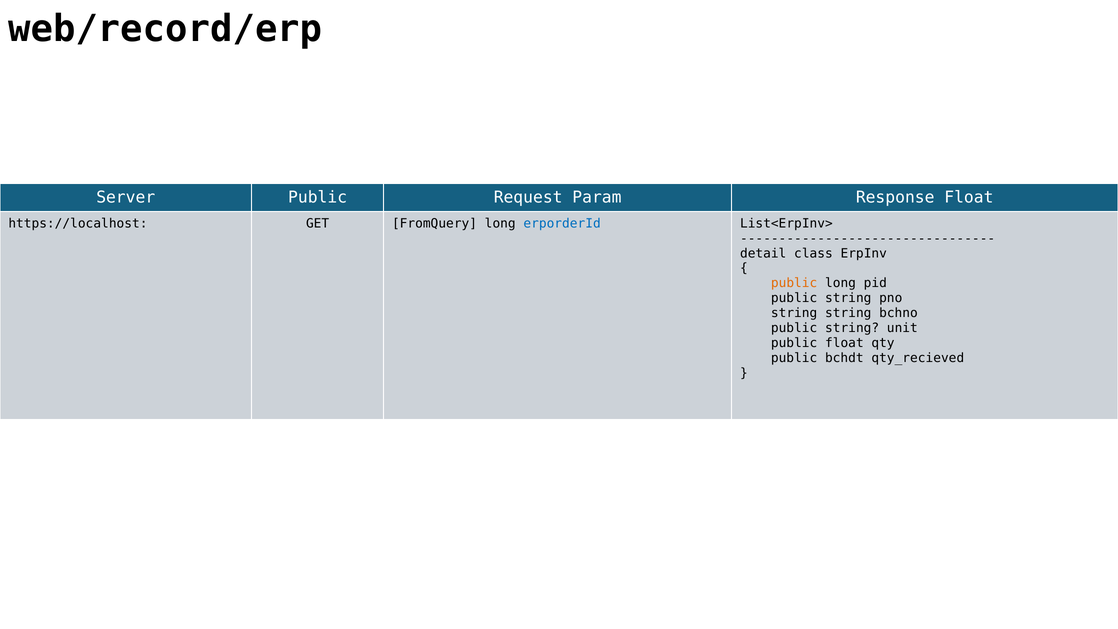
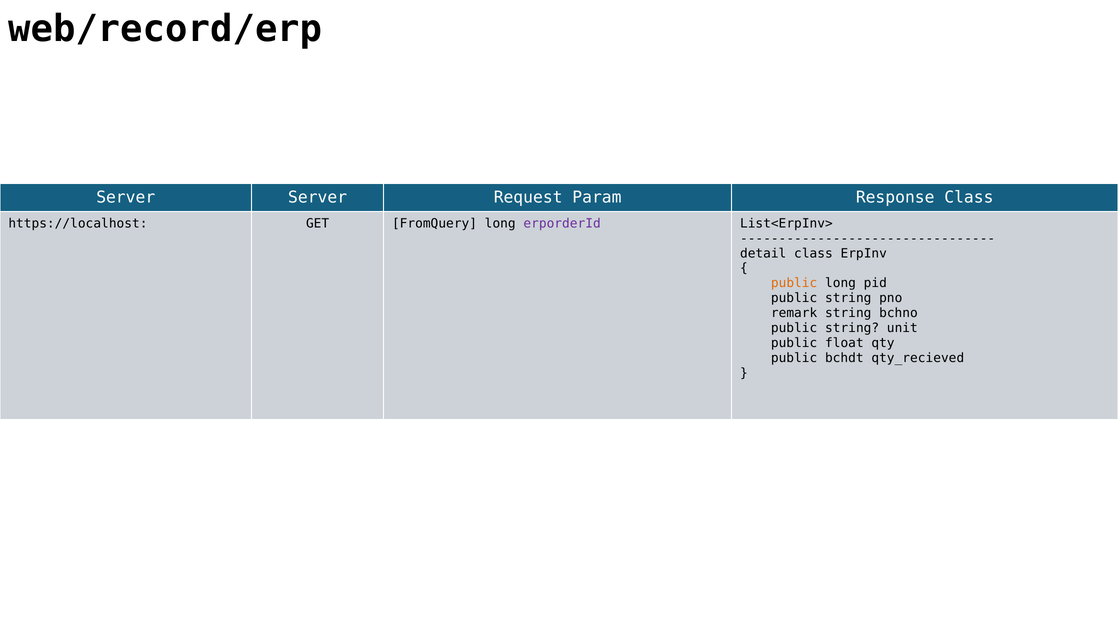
Server Public: Public -> Server (318, 198)
Response Float: Float -> Class (969, 198)
erporderId colour: blue -> purple (562, 223)
string: string -> remark (794, 313)
